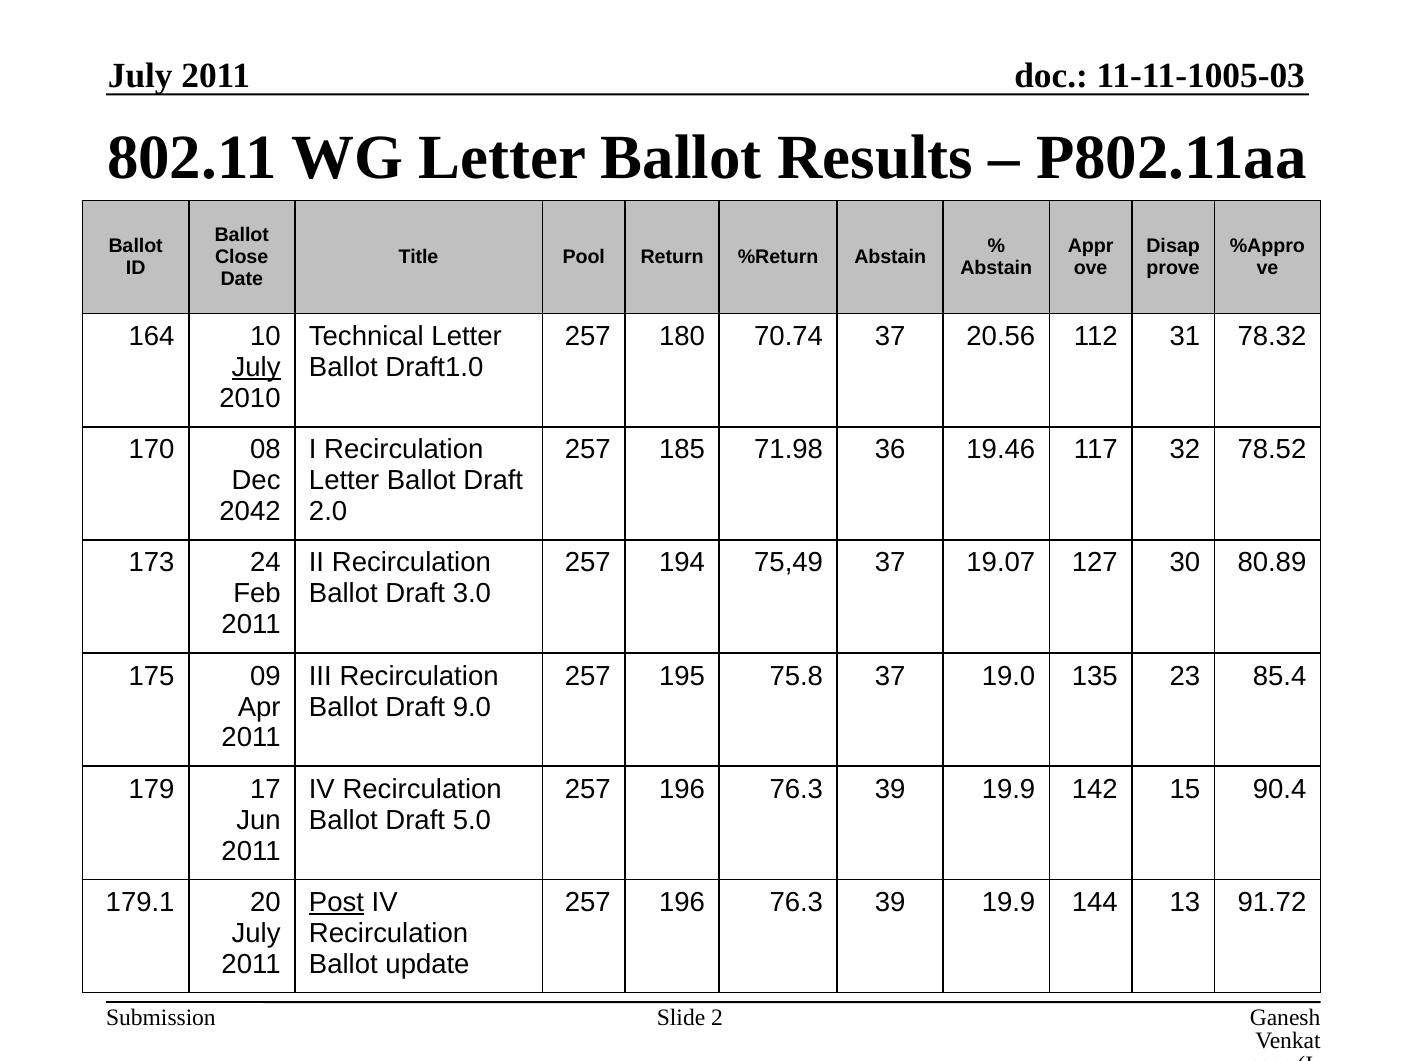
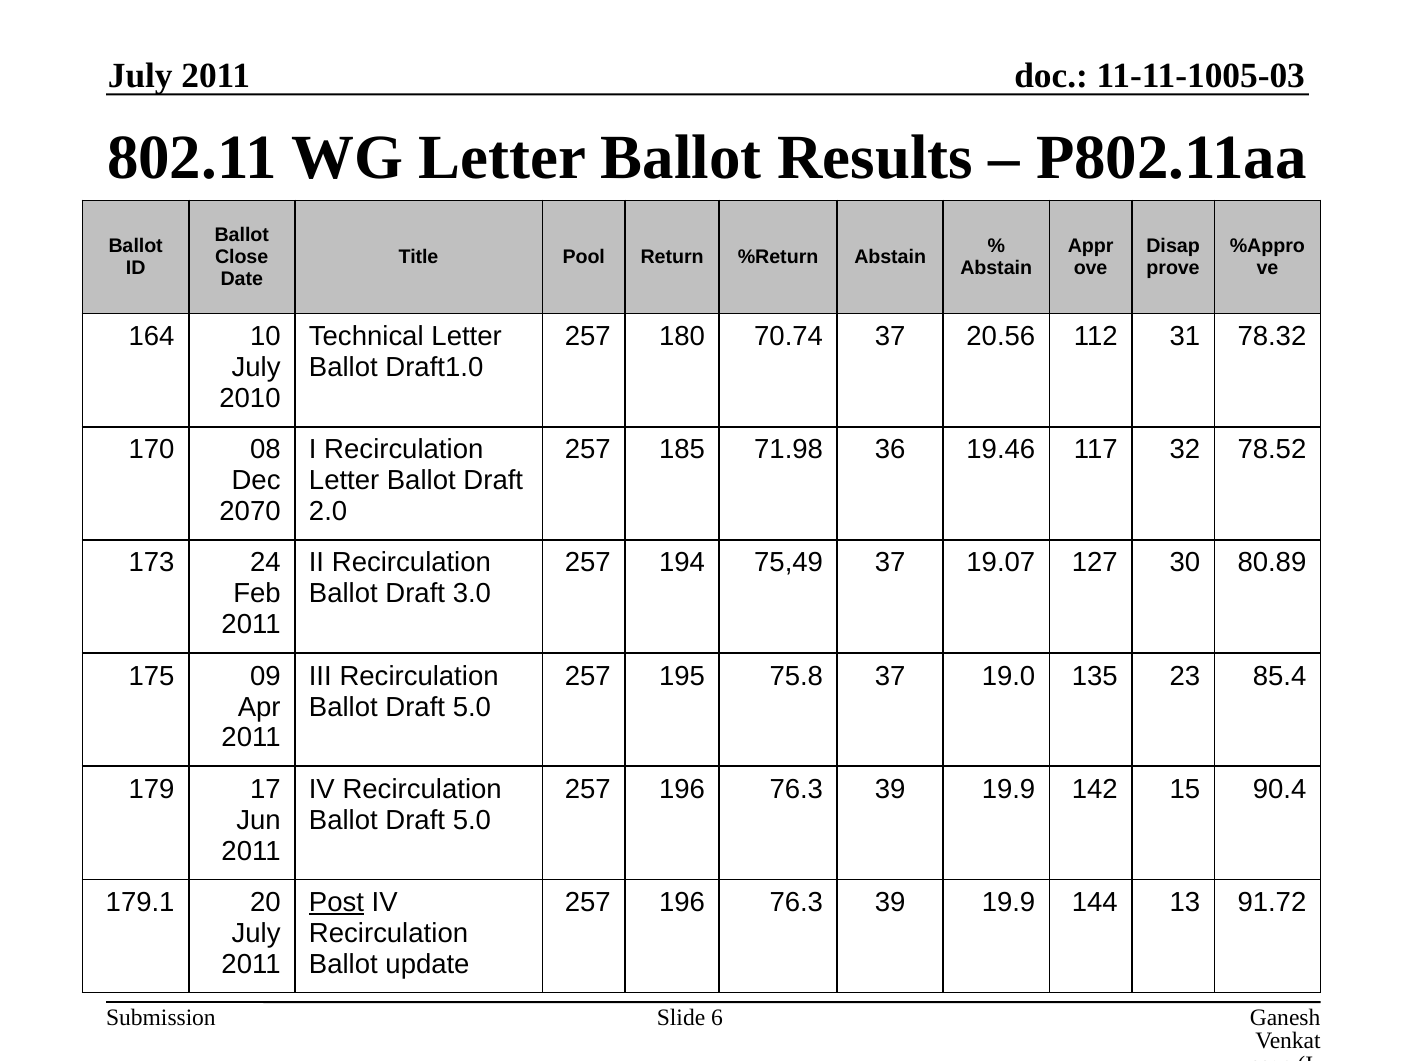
July underline: present -> none (256, 368)
2042: 2042 -> 2070 (250, 512)
9.0: 9.0 -> 5.0 (472, 707)
2: 2 -> 6 (717, 1018)
